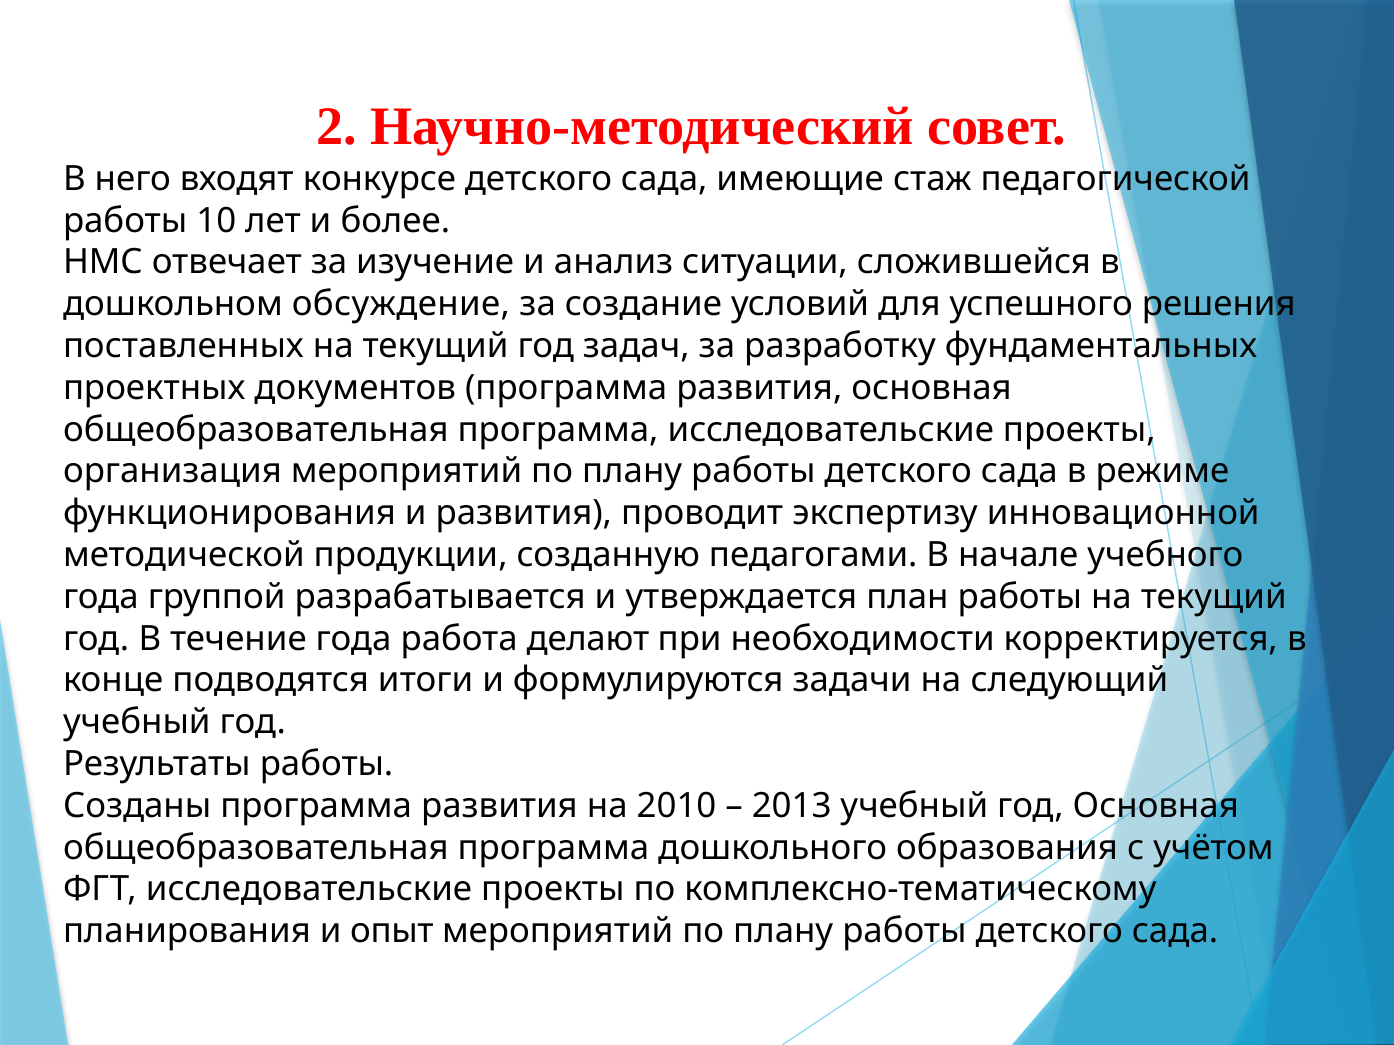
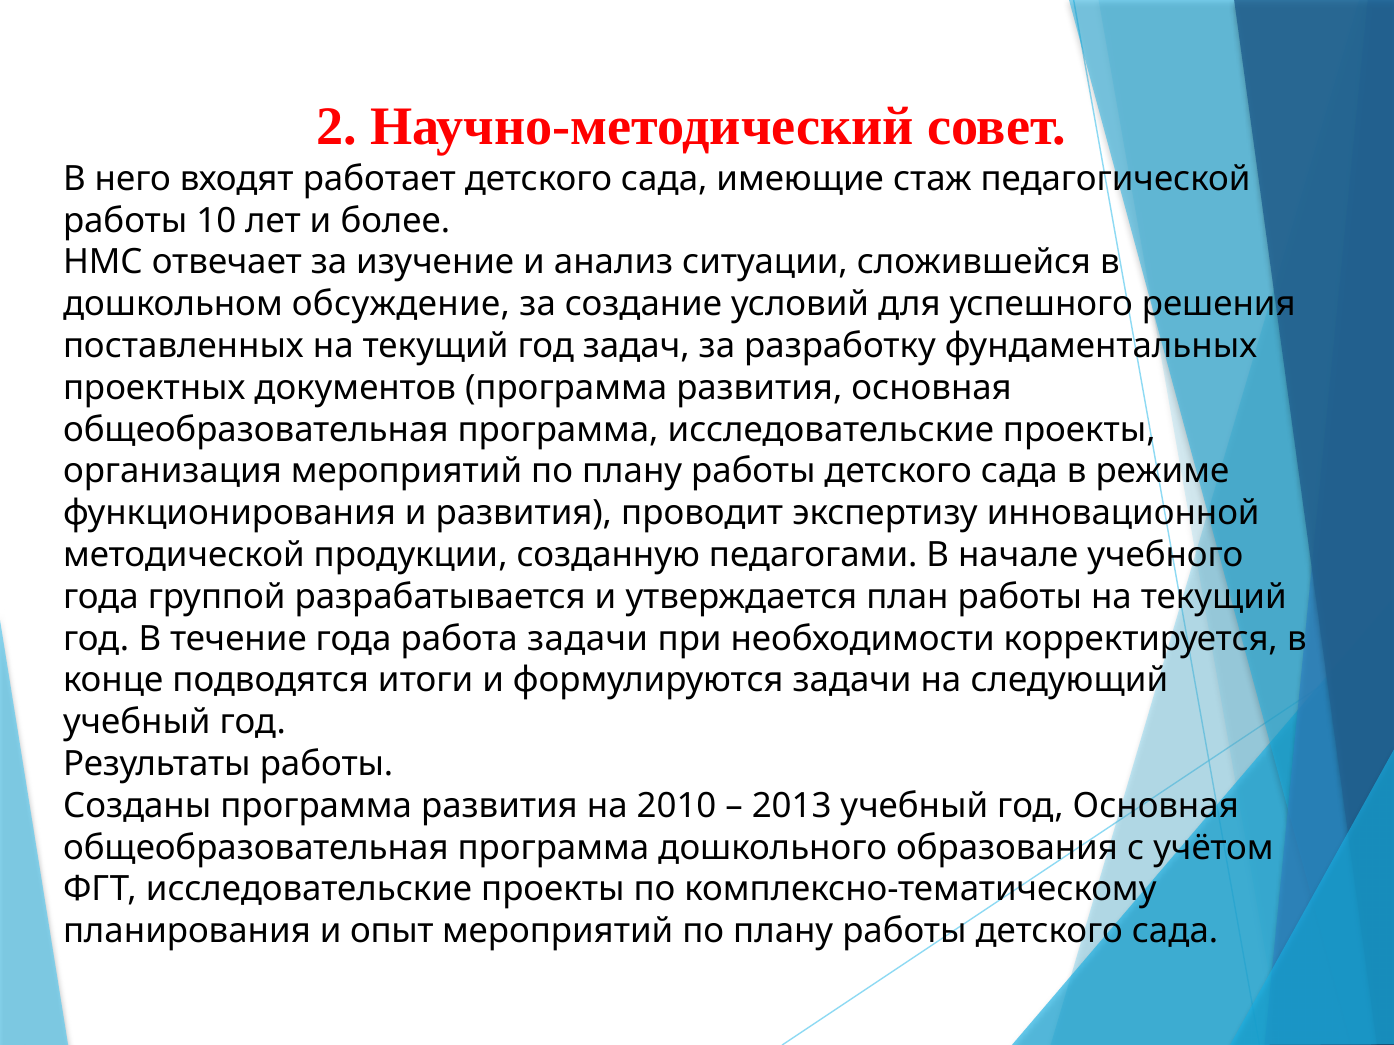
конкурсе: конкурсе -> работает (379, 179)
работа делают: делают -> задачи (588, 639)
